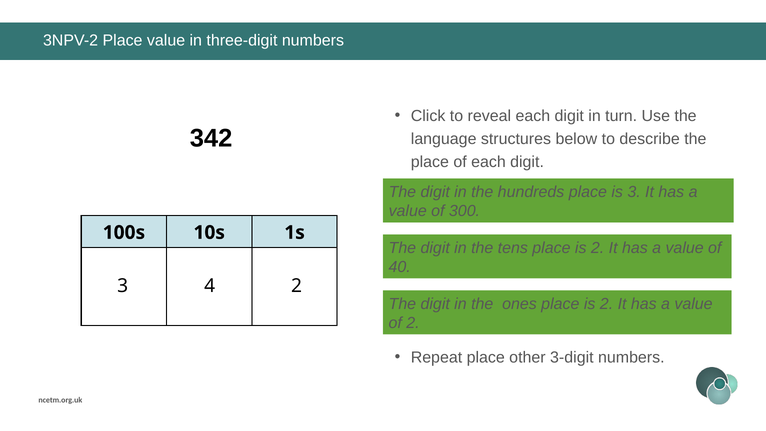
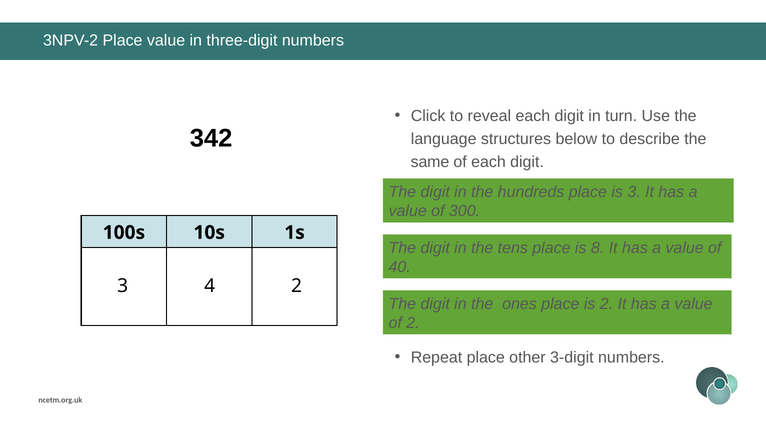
place: place -> same (430, 162)
tens place is 2: 2 -> 8 (598, 248)
